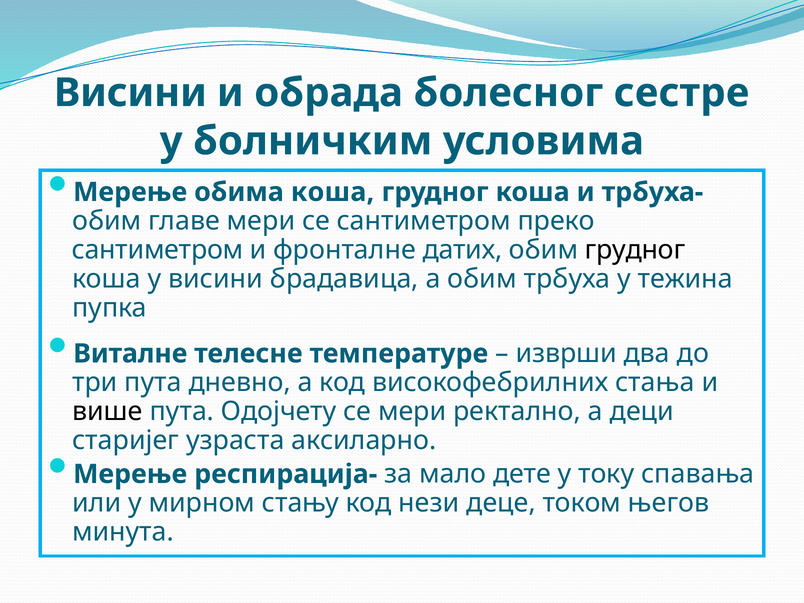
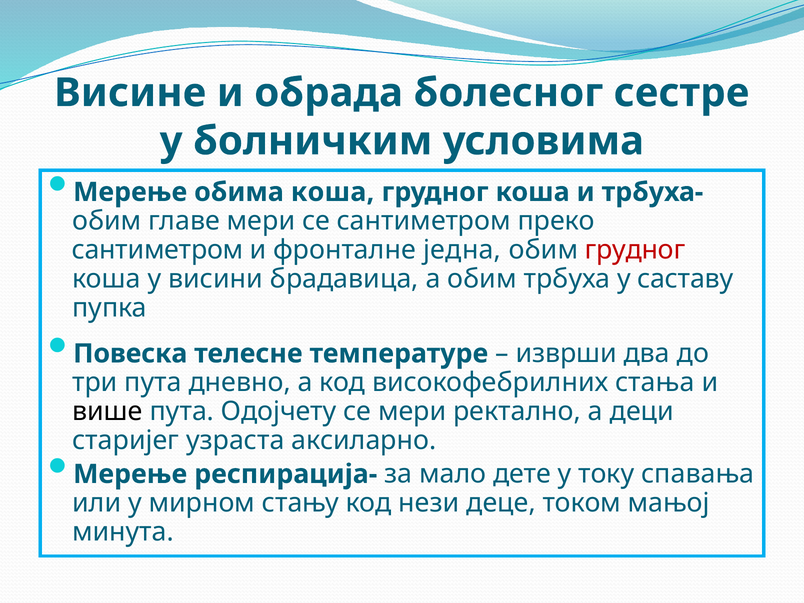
Висини: Висини -> Висине (130, 93)
датих: датих -> једна (462, 250)
грудног colour: black -> red (635, 250)
тежинa: тежинa -> саставу (685, 279)
Виталне: Виталне -> Повеска (130, 354)
његов: његов -> мањој (669, 503)
